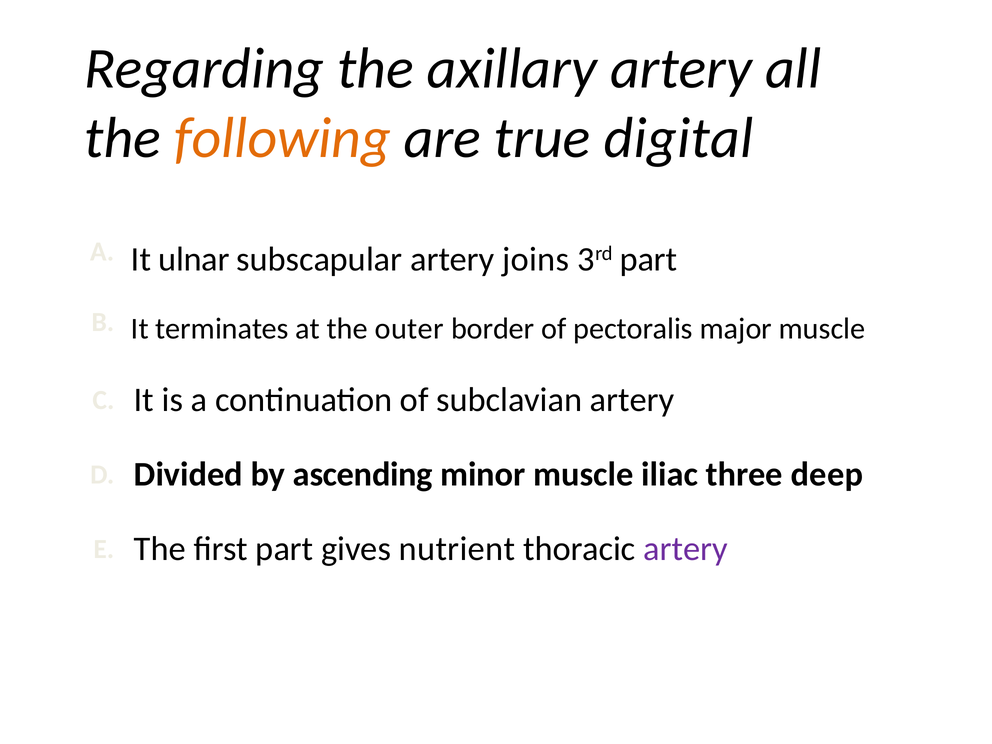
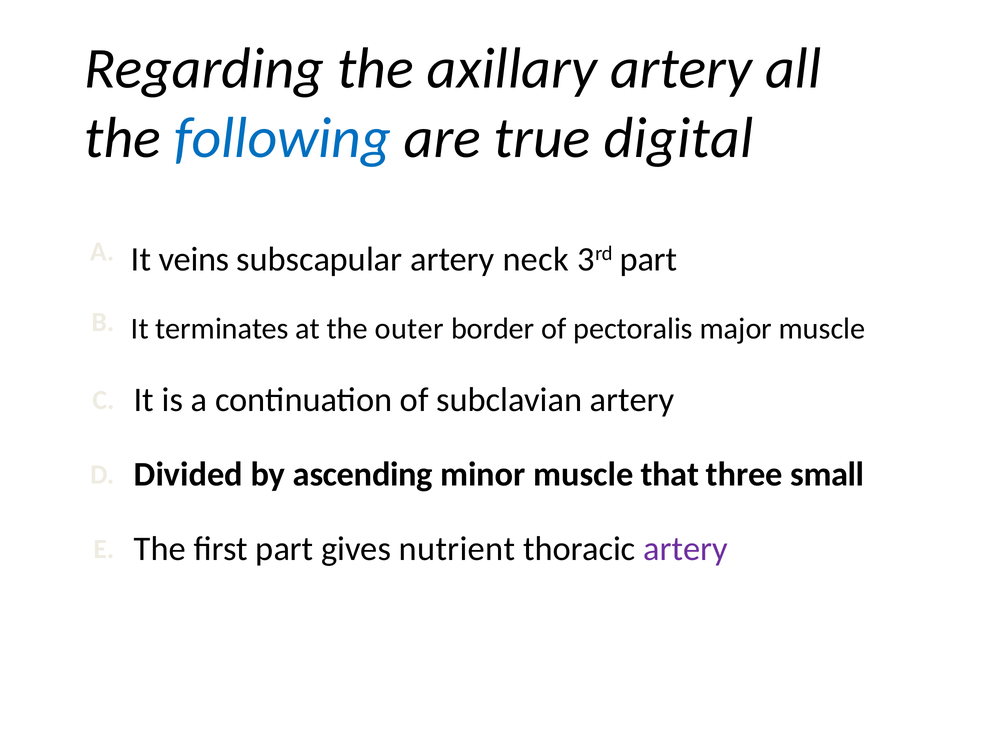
following colour: orange -> blue (282, 138)
ulnar: ulnar -> veins (194, 259)
joins: joins -> neck (536, 259)
iliac: iliac -> that (670, 474)
deep: deep -> small (827, 474)
